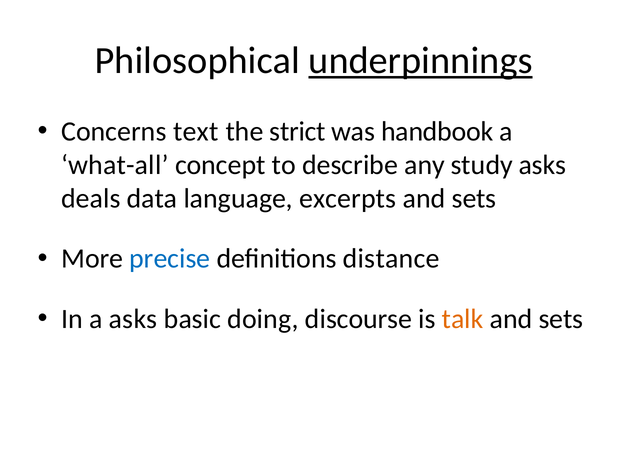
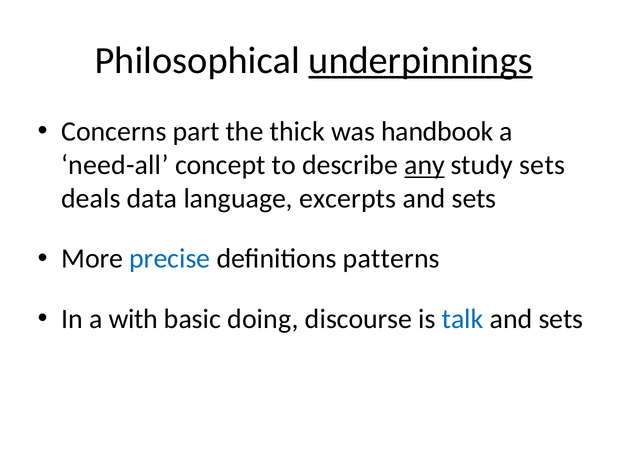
text: text -> part (196, 132)
strict: strict -> thick (297, 132)
what-all: what-all -> need-all (115, 165)
any underline: none -> present (424, 165)
study asks: asks -> sets (542, 165)
distance: distance -> patterns (391, 259)
a asks: asks -> with (133, 319)
talk colour: orange -> blue (463, 319)
